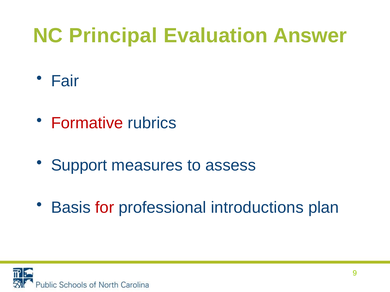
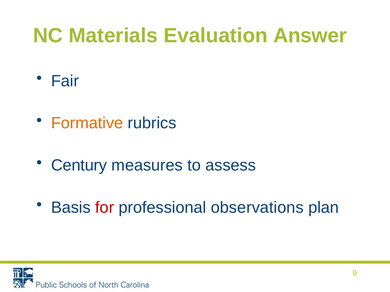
Principal: Principal -> Materials (113, 36)
Formative colour: red -> orange (87, 123)
Support: Support -> Century (79, 166)
introductions: introductions -> observations (257, 208)
